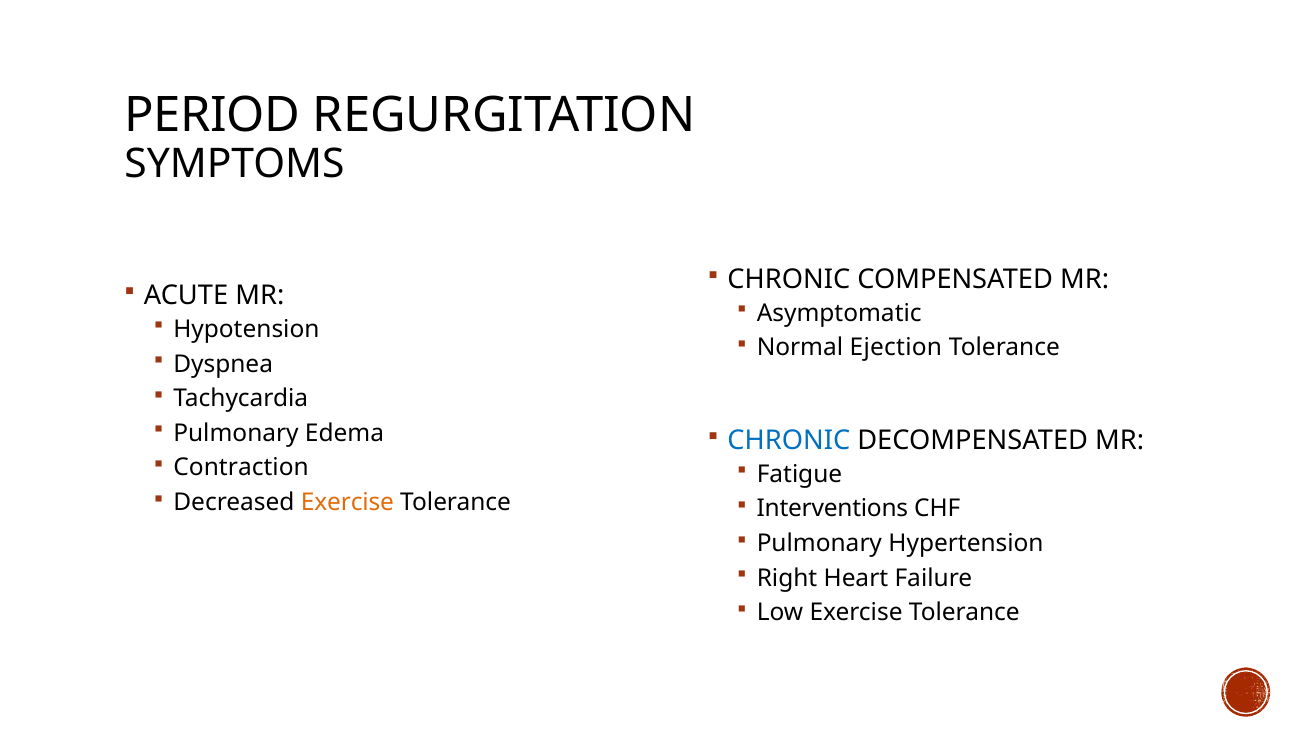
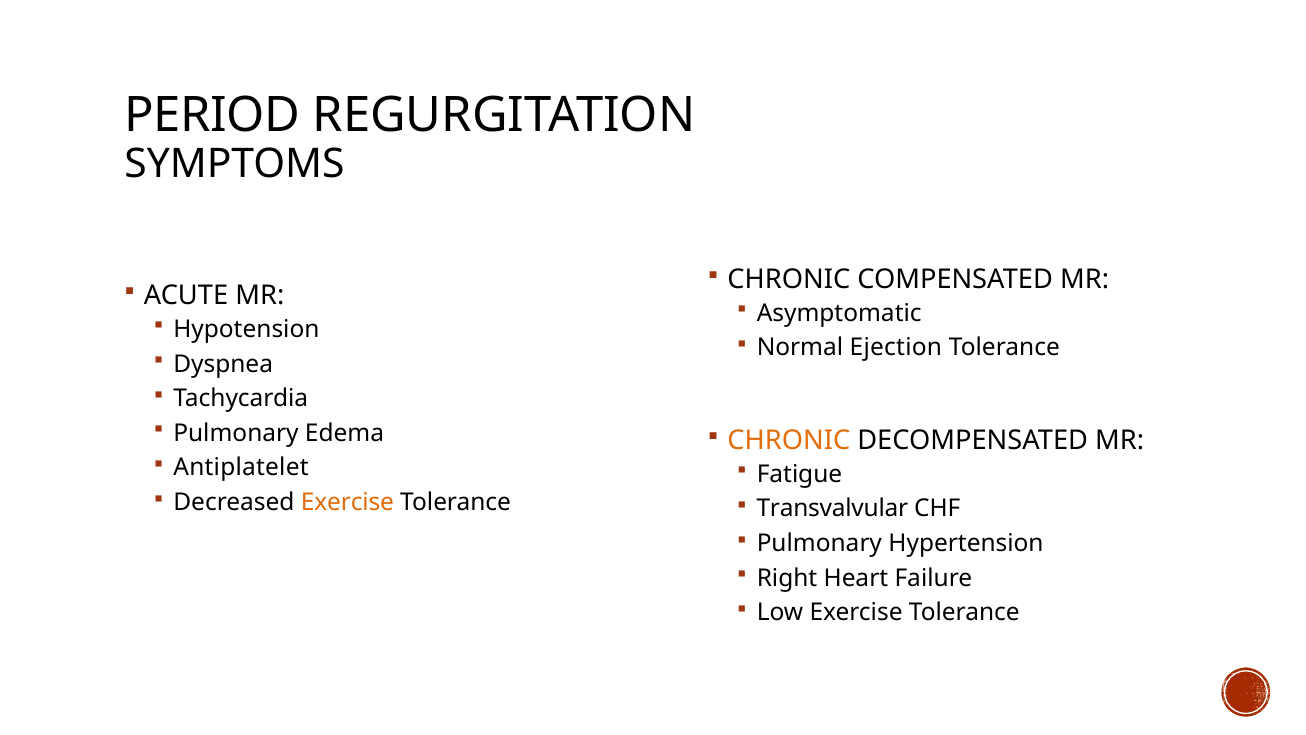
CHRONIC colour: blue -> orange (789, 440)
Contraction: Contraction -> Antiplatelet (241, 468)
Interventions: Interventions -> Transvalvular (832, 508)
